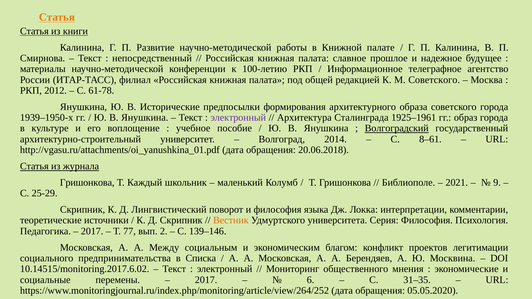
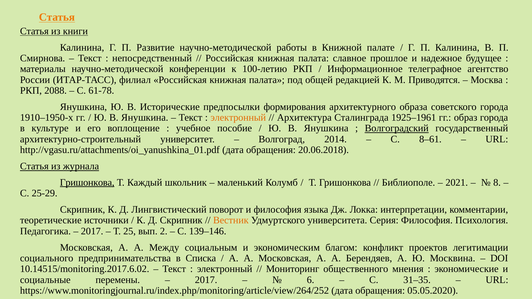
М Советского: Советского -> Приводятся (434, 80)
2012: 2012 -> 2088 (56, 91)
1939–1950-х: 1939–1950-х -> 1910–1950-х (47, 118)
электронный colour: purple -> orange (238, 118)
Гришонкова underline: none -> present (87, 183)
9: 9 -> 8 (497, 183)
77: 77 -> 25 (130, 231)
